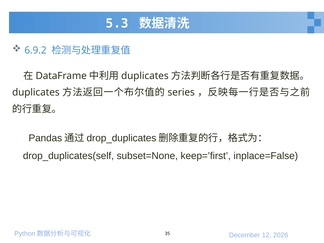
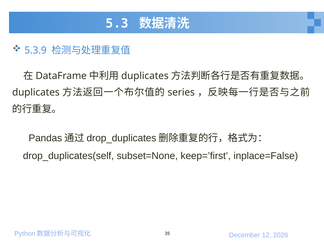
6.9.2: 6.9.2 -> 5.3.9 (36, 50)
